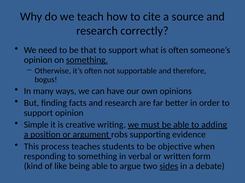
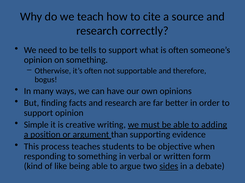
that: that -> tells (89, 50)
something underline: present -> none (87, 60)
robs: robs -> than (119, 135)
